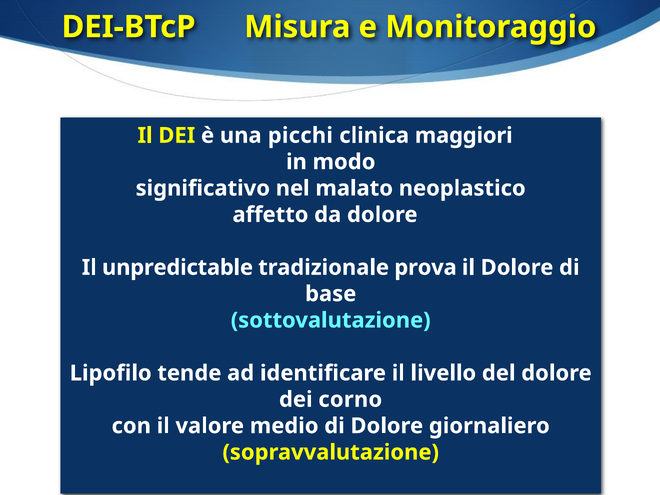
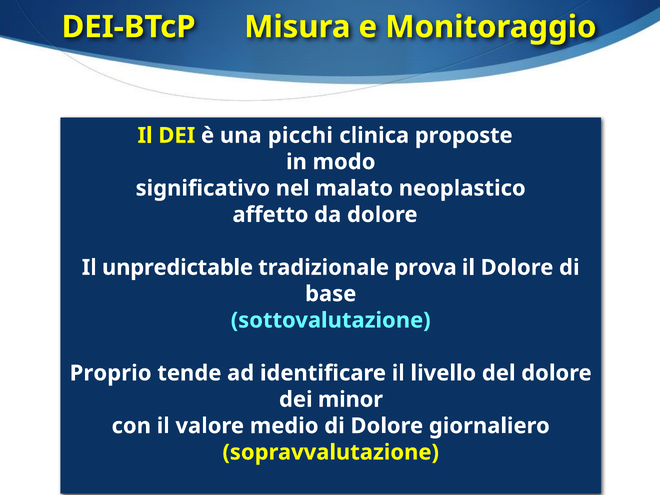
maggiori: maggiori -> proposte (464, 136)
Lipofilo: Lipofilo -> Proprio (111, 373)
corno: corno -> minor (350, 400)
